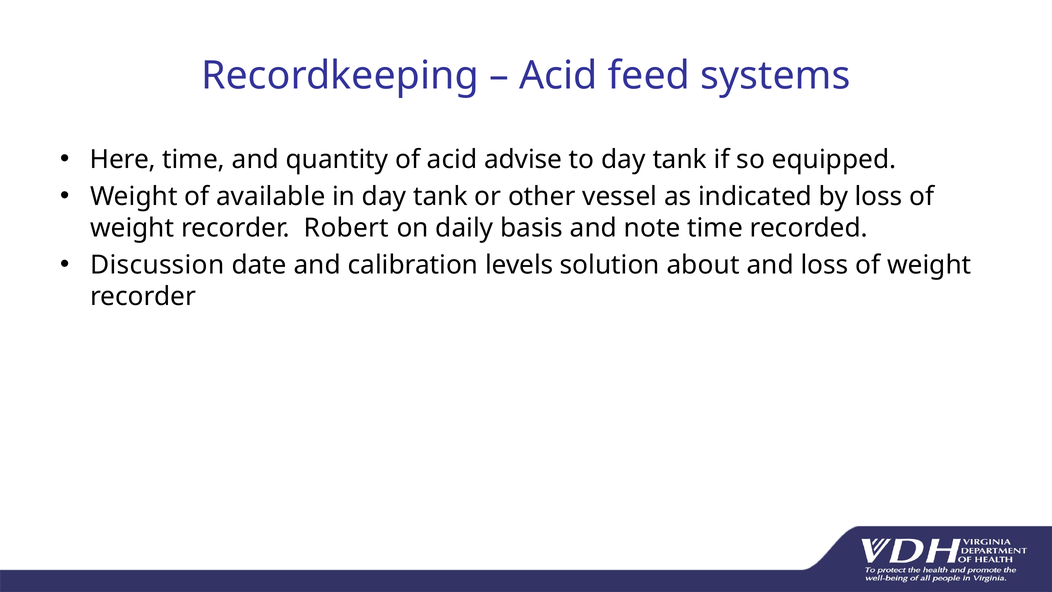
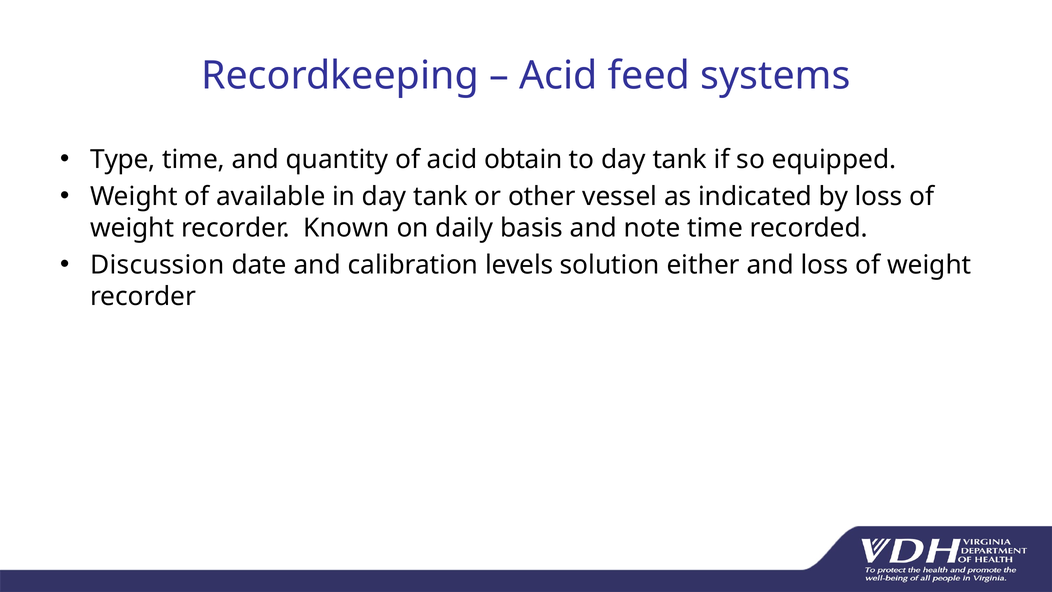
Here: Here -> Type (123, 160)
advise: advise -> obtain (523, 160)
Robert: Robert -> Known (346, 228)
about: about -> either (703, 265)
